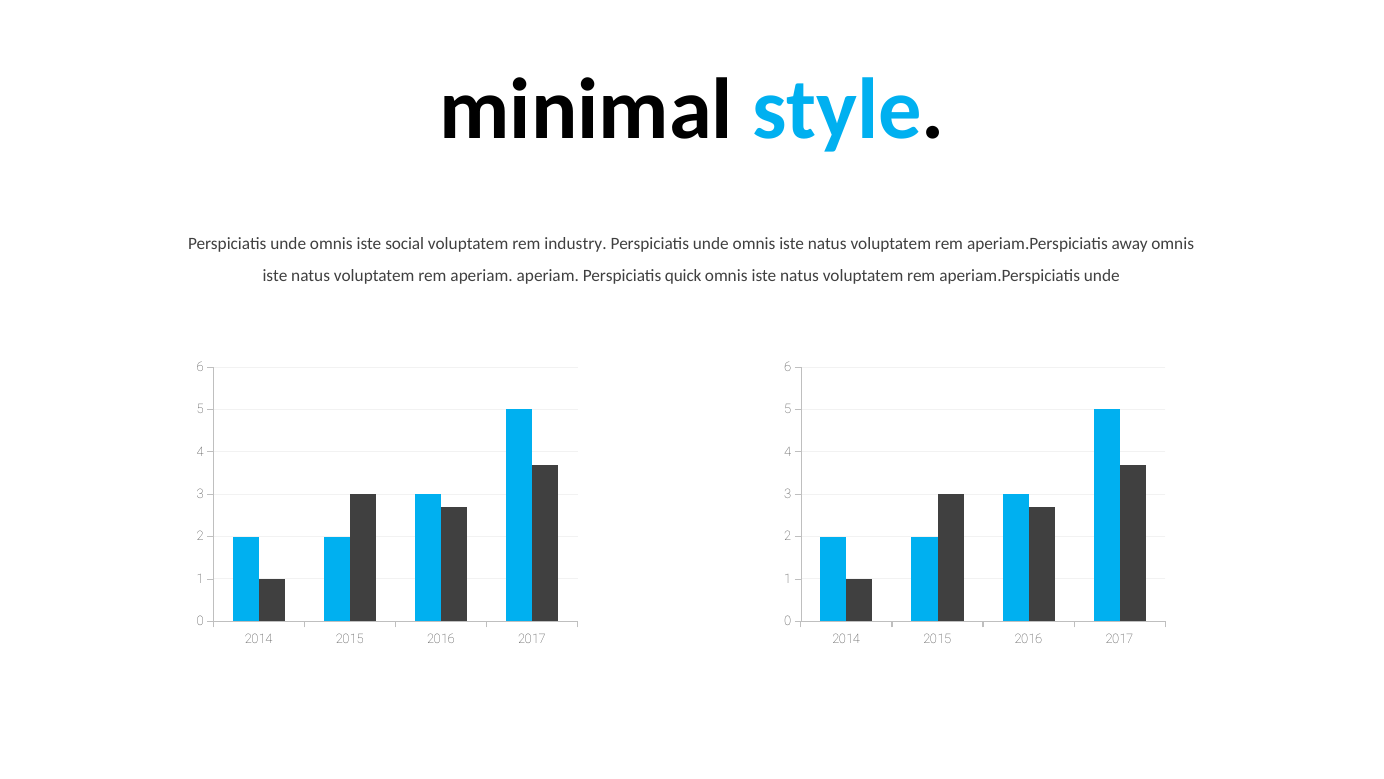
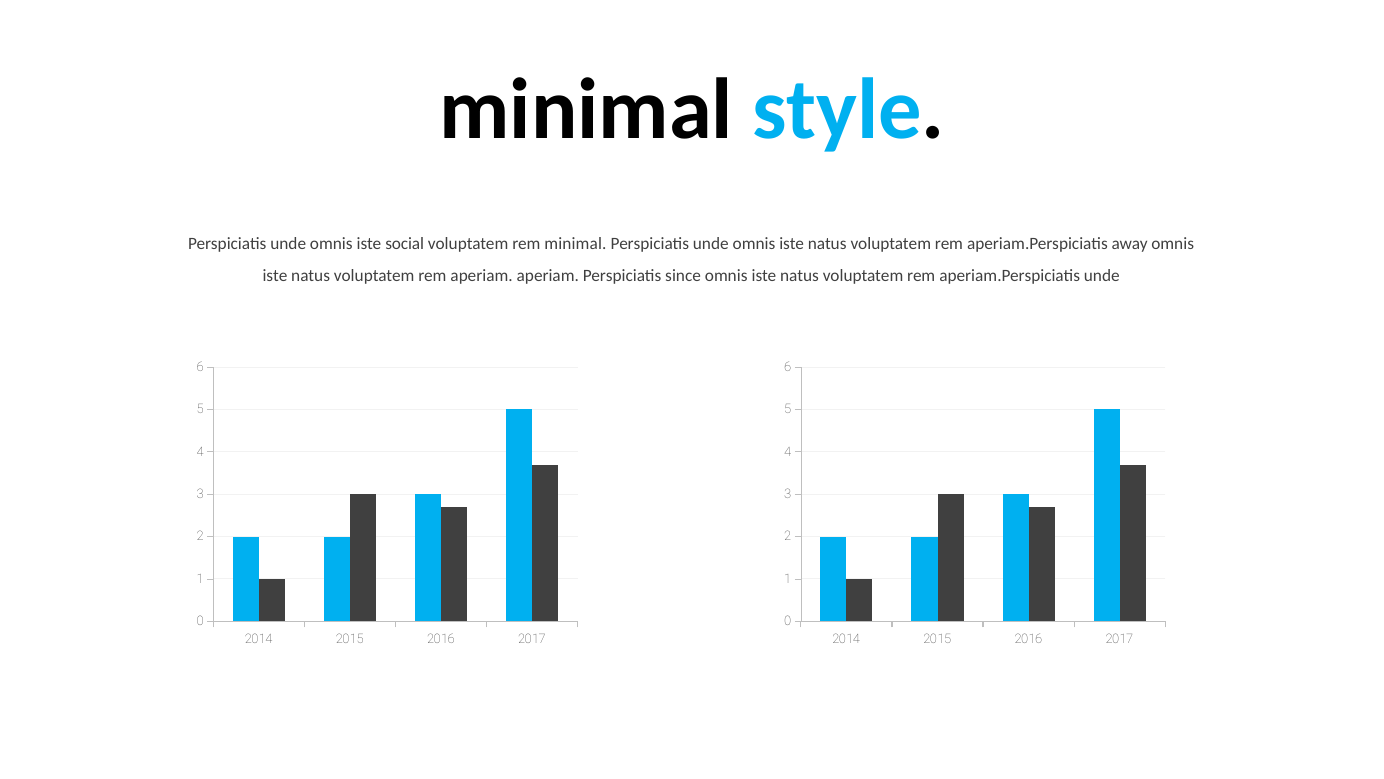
rem industry: industry -> minimal (575, 244)
quick: quick -> since (683, 275)
